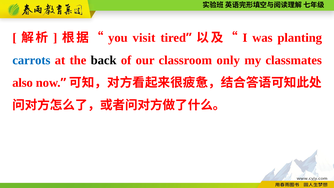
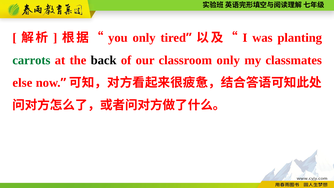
visit: visit -> only (144, 38)
carrots colour: blue -> green (31, 60)
also: also -> else (22, 83)
